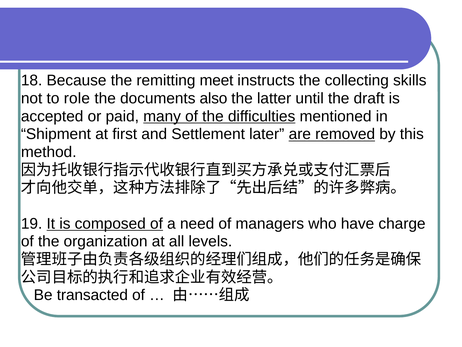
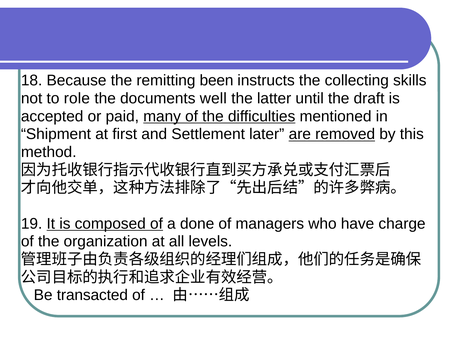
meet: meet -> been (217, 80)
also: also -> well (213, 98)
need: need -> done (197, 223)
